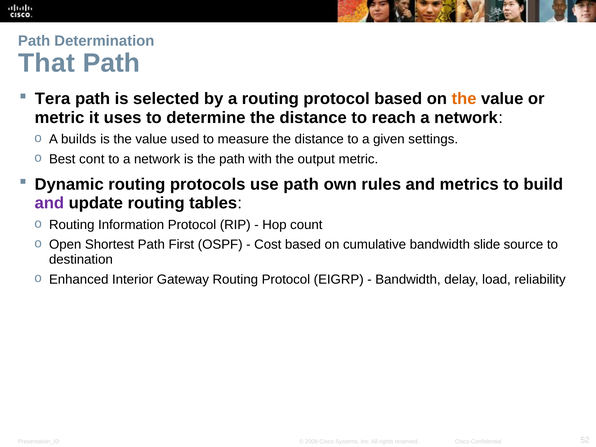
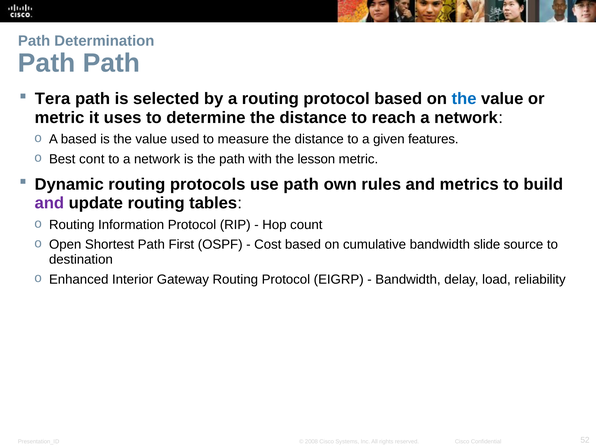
That: That -> Path (47, 63)
the colour: orange -> blue (464, 99)
A builds: builds -> based (79, 139)
settings: settings -> features (433, 139)
output: output -> lesson (316, 159)
